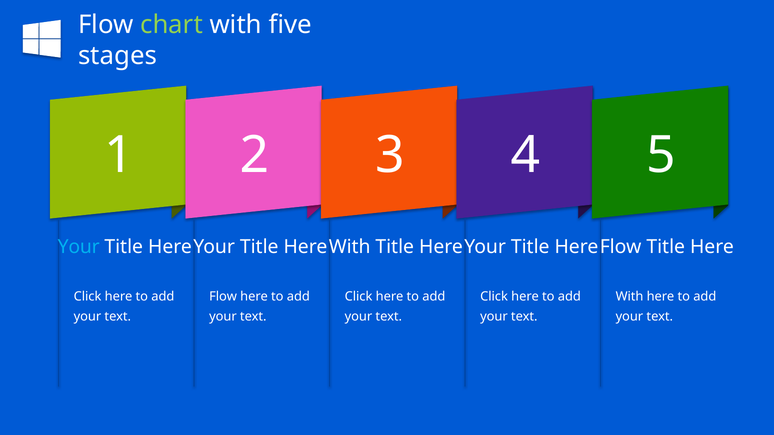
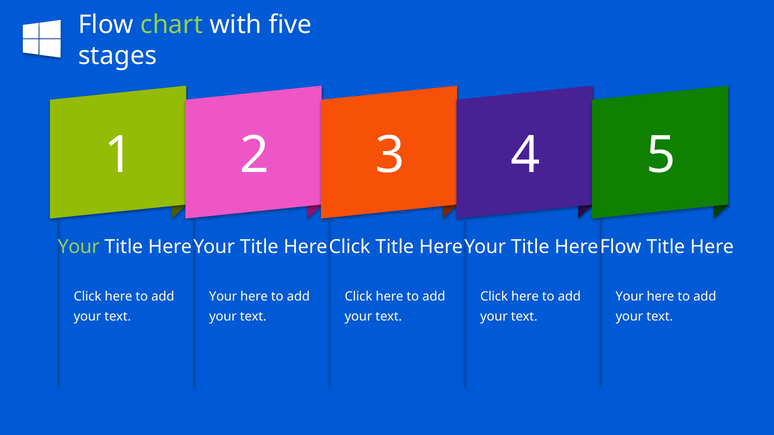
Your colour: light blue -> light green (79, 247)
With: With -> Click (350, 247)
Flow: Flow -> Your (223, 297)
With: With -> Your (630, 297)
